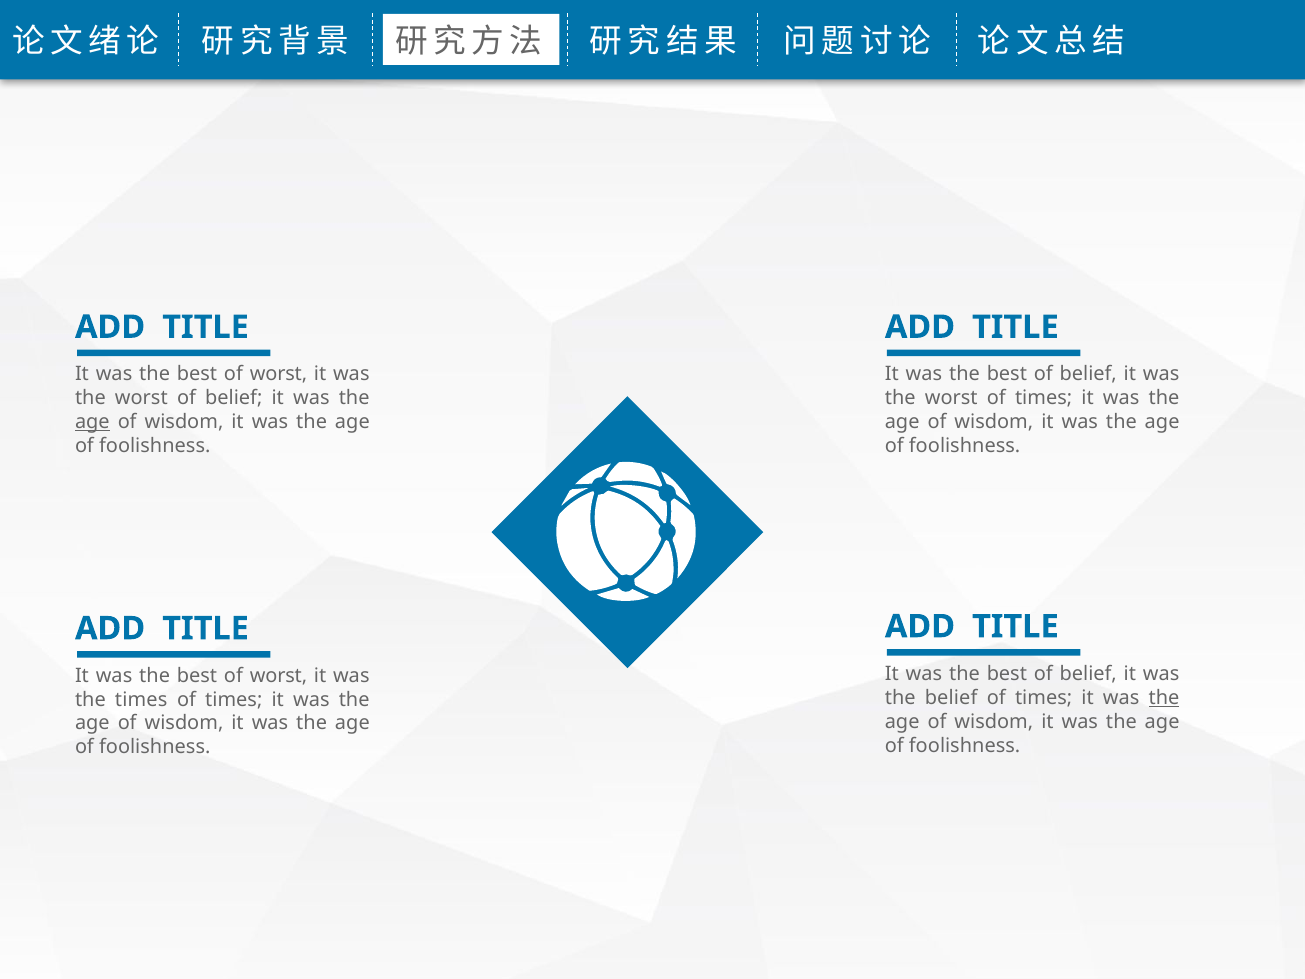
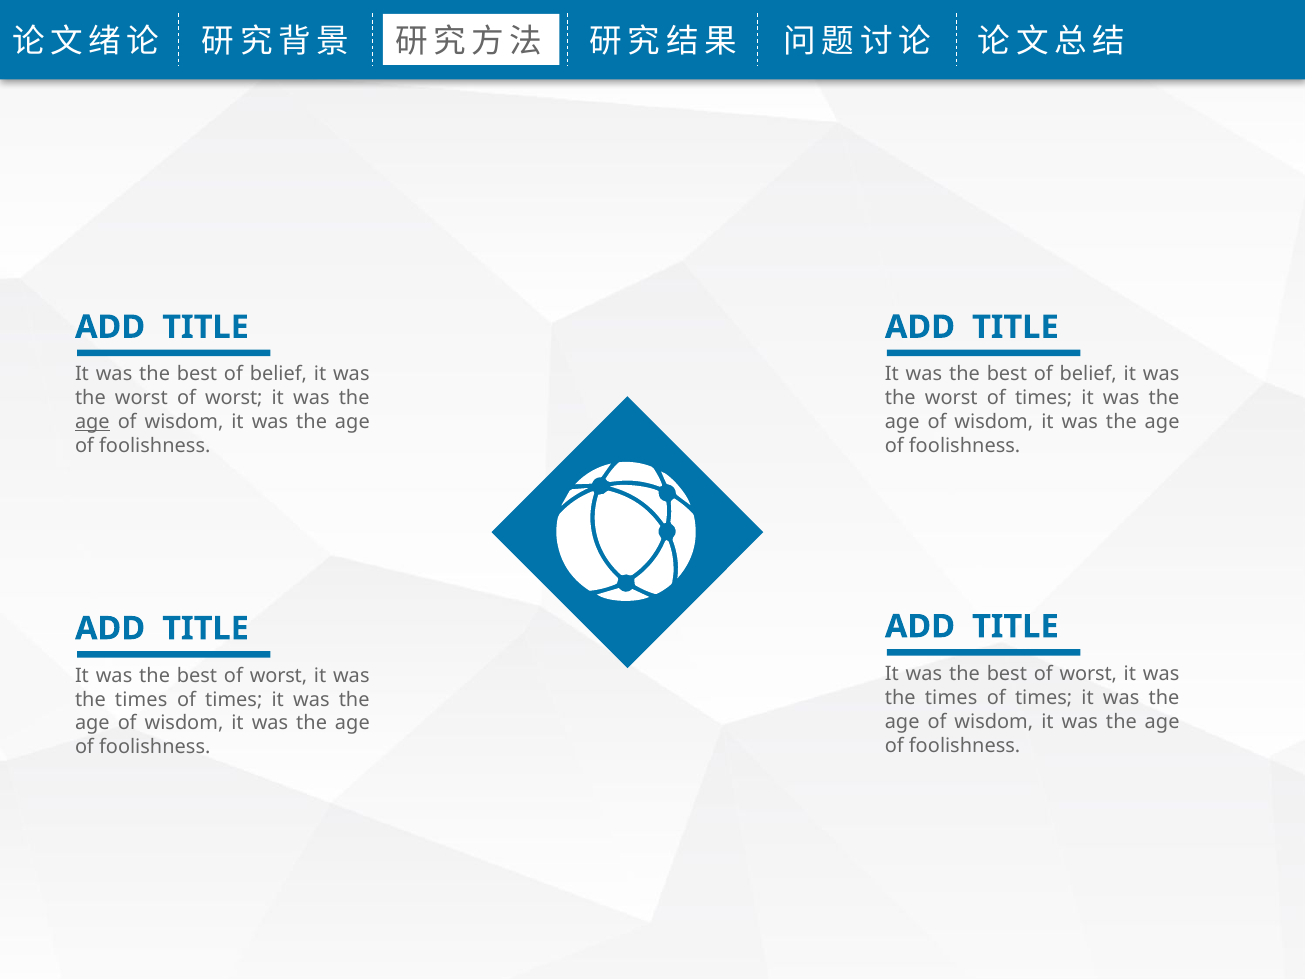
worst: worst -> belief (278, 374)
worst of belief: belief -> worst (234, 398)
belief: belief -> worst (1088, 673)
belief: belief -> times (951, 697)
the underline: present -> none (1164, 697)
